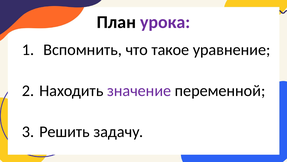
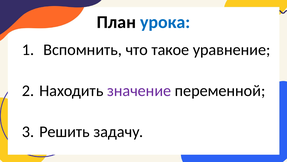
урока colour: purple -> blue (165, 22)
